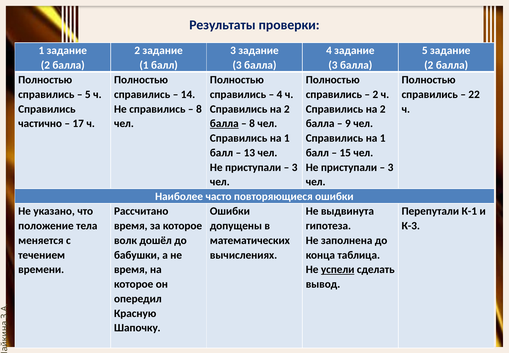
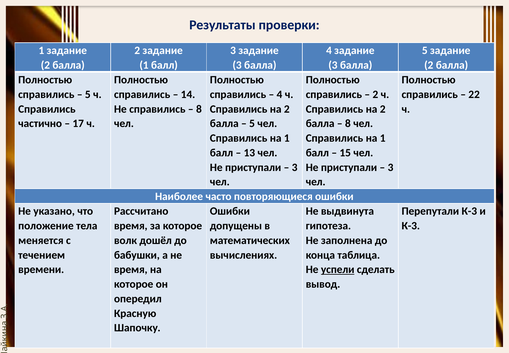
балла underline: present -> none (224, 124)
8: 8 -> 5 (252, 124)
9: 9 -> 8 (348, 124)
Перепутали К-1: К-1 -> К-3 (469, 211)
